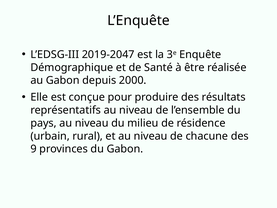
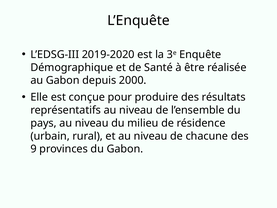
2019-2047: 2019-2047 -> 2019-2020 (108, 54)
